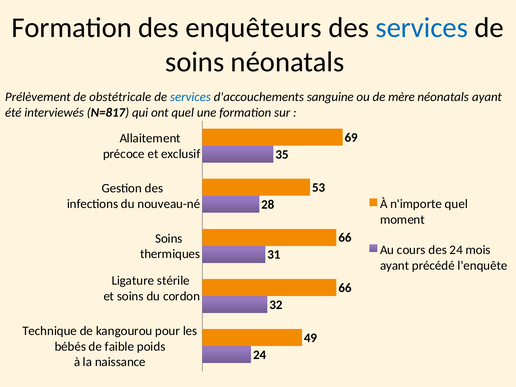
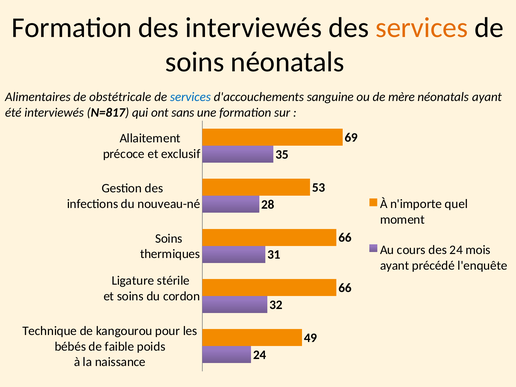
des enquêteurs: enquêteurs -> interviewés (254, 28)
services colour: blue -> orange (422, 28)
Prélèvement: Prélèvement -> Alimentaires (38, 97)
ont quel: quel -> sans (183, 112)
